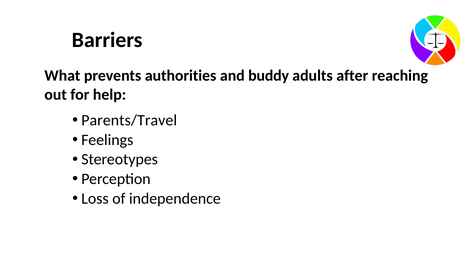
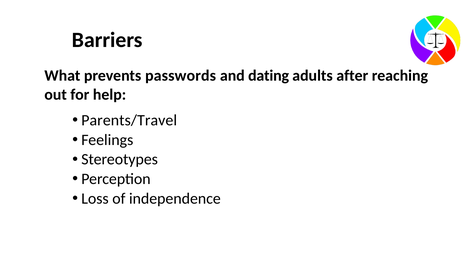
authorities: authorities -> passwords (181, 76)
buddy: buddy -> dating (269, 76)
